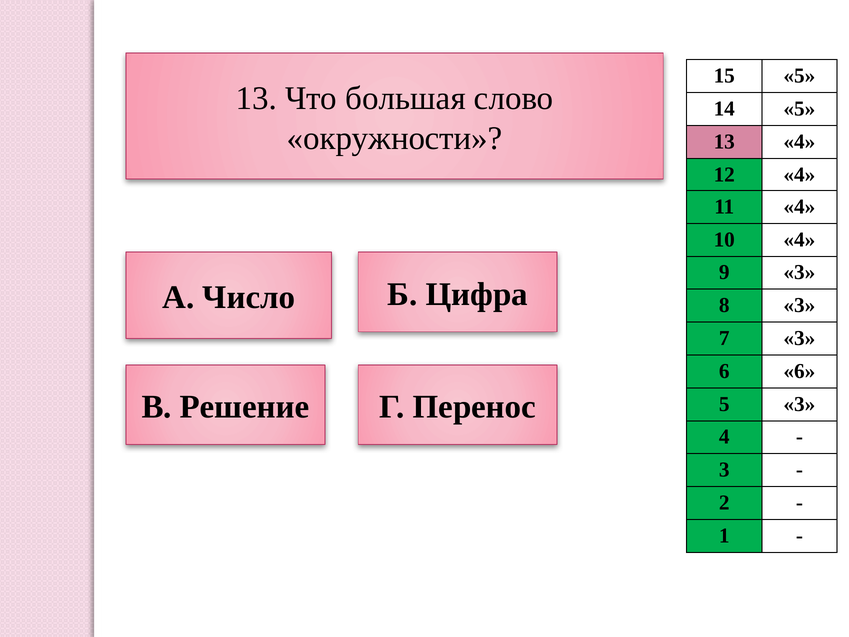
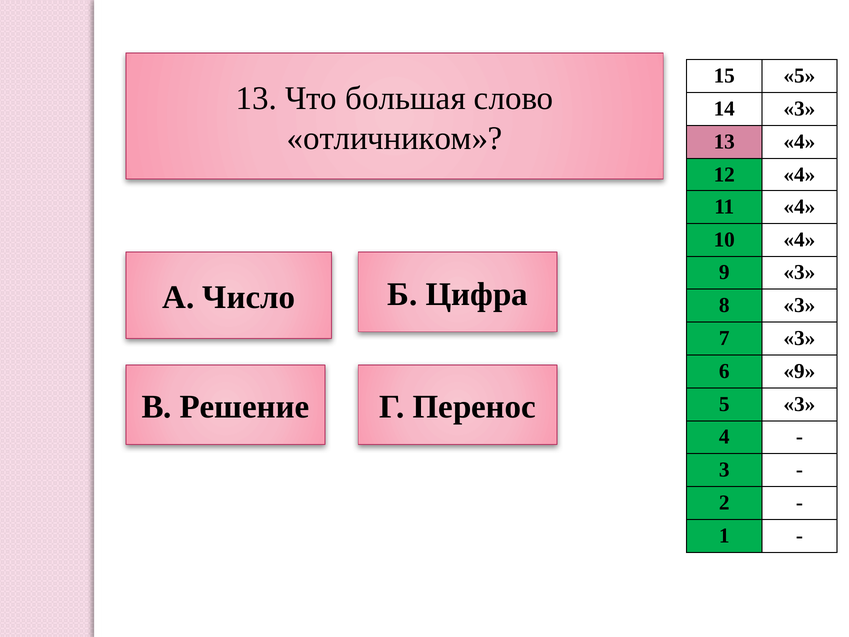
14 5: 5 -> 3 (799, 109)
окружности: окружности -> отличником (395, 138)
6 6: 6 -> 9 (799, 371)
